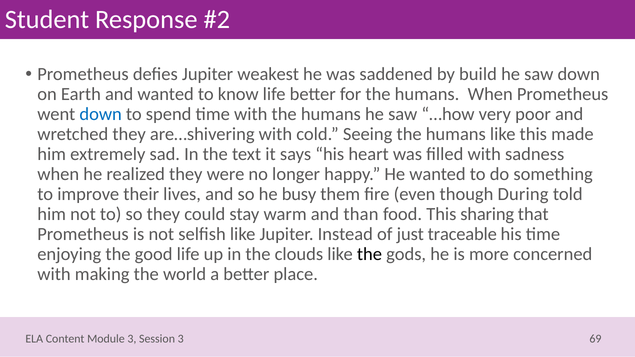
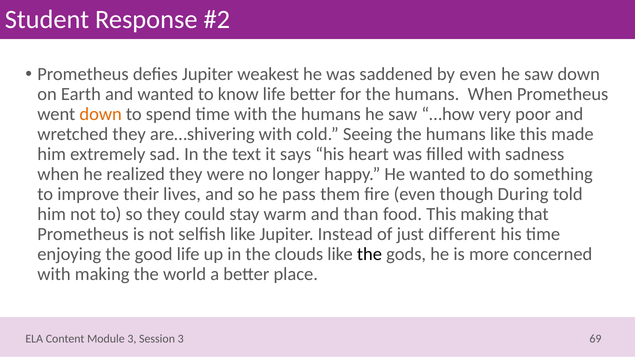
by build: build -> even (478, 74)
down colour: blue -> orange (101, 114)
busy: busy -> pass (299, 194)
This sharing: sharing -> making (487, 214)
traceable: traceable -> different (462, 234)
